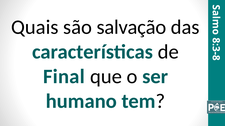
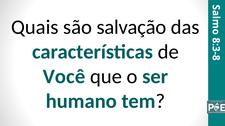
Final: Final -> Você (64, 77)
